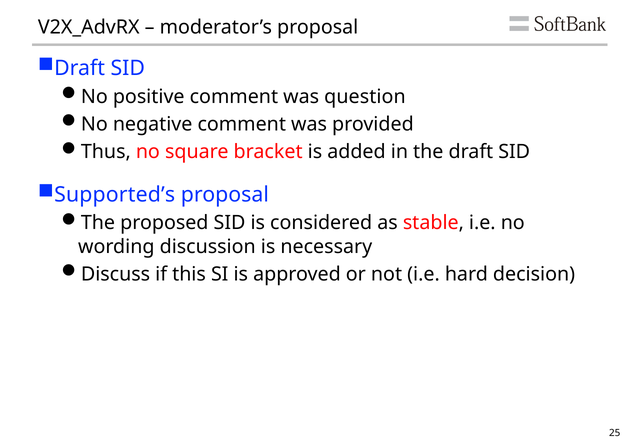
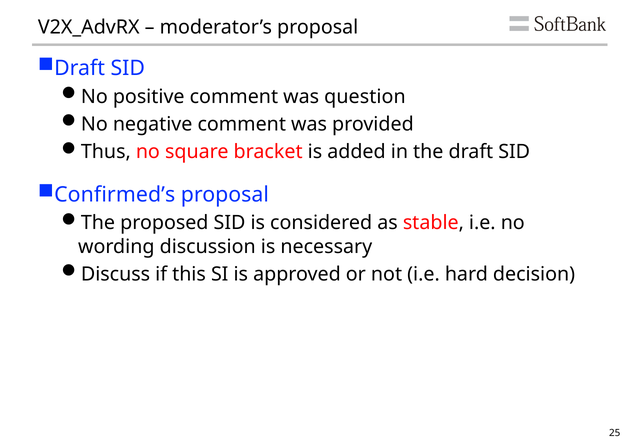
Supported’s: Supported’s -> Confirmed’s (115, 194)
